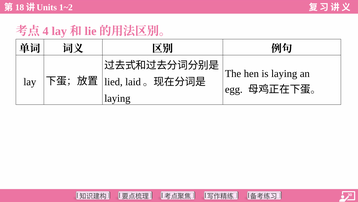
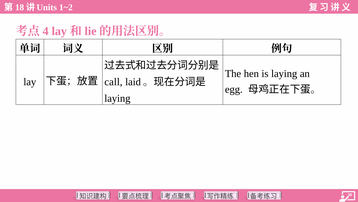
lied: lied -> call (113, 82)
